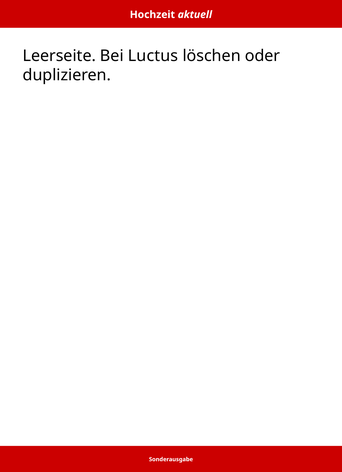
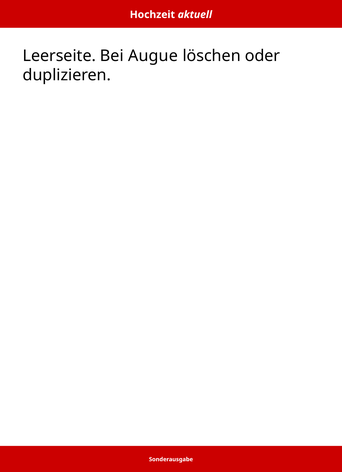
Luctus: Luctus -> Augue (153, 56)
